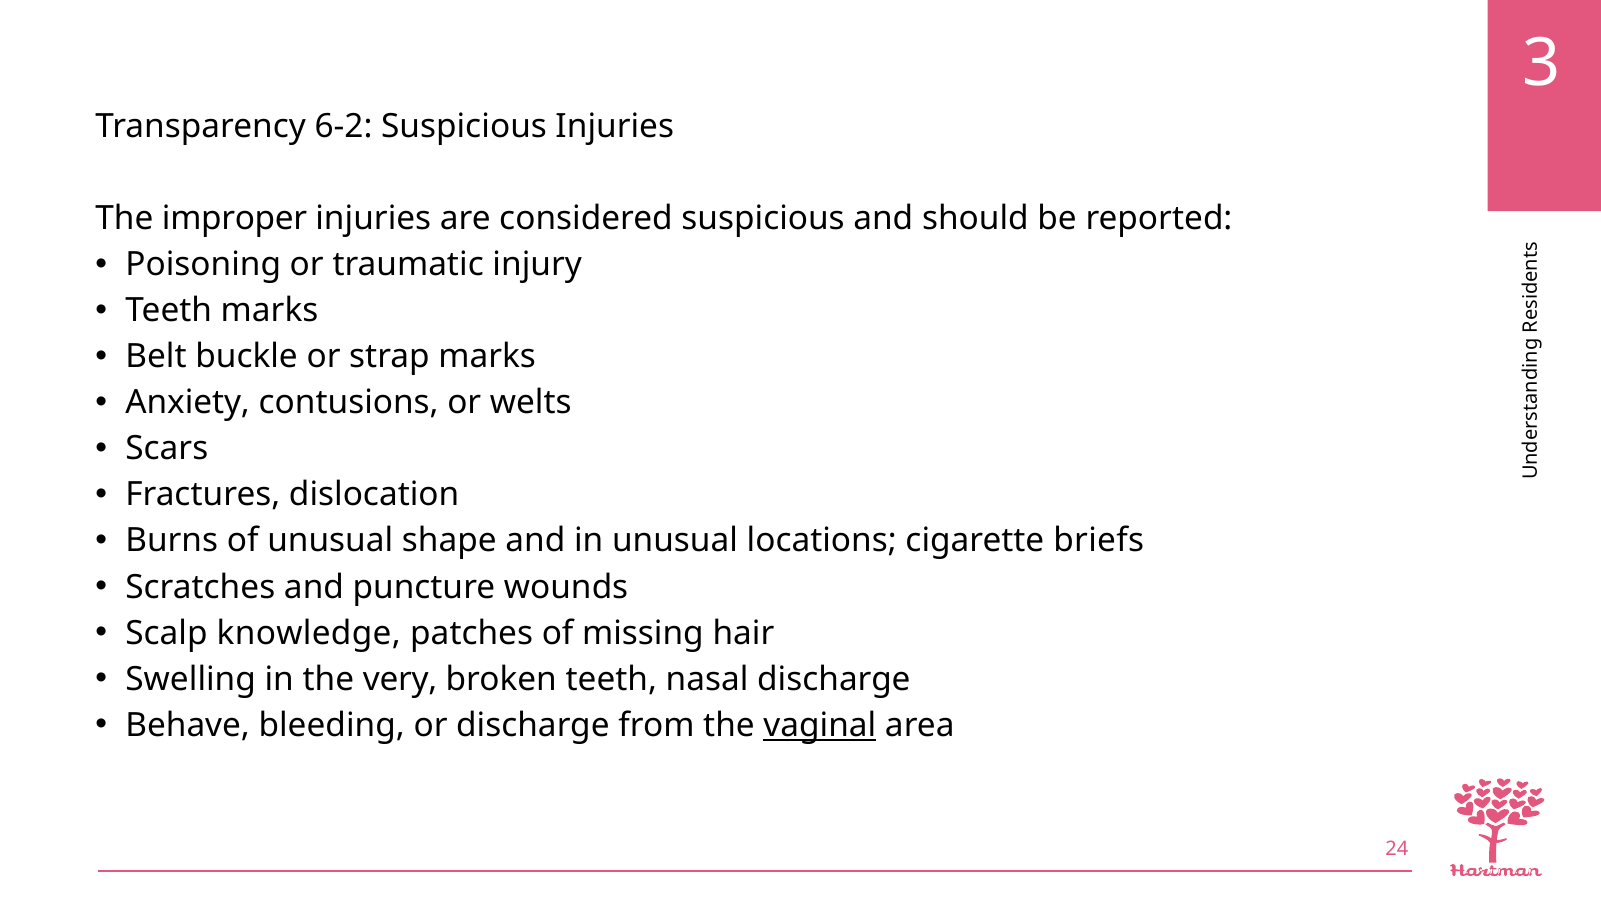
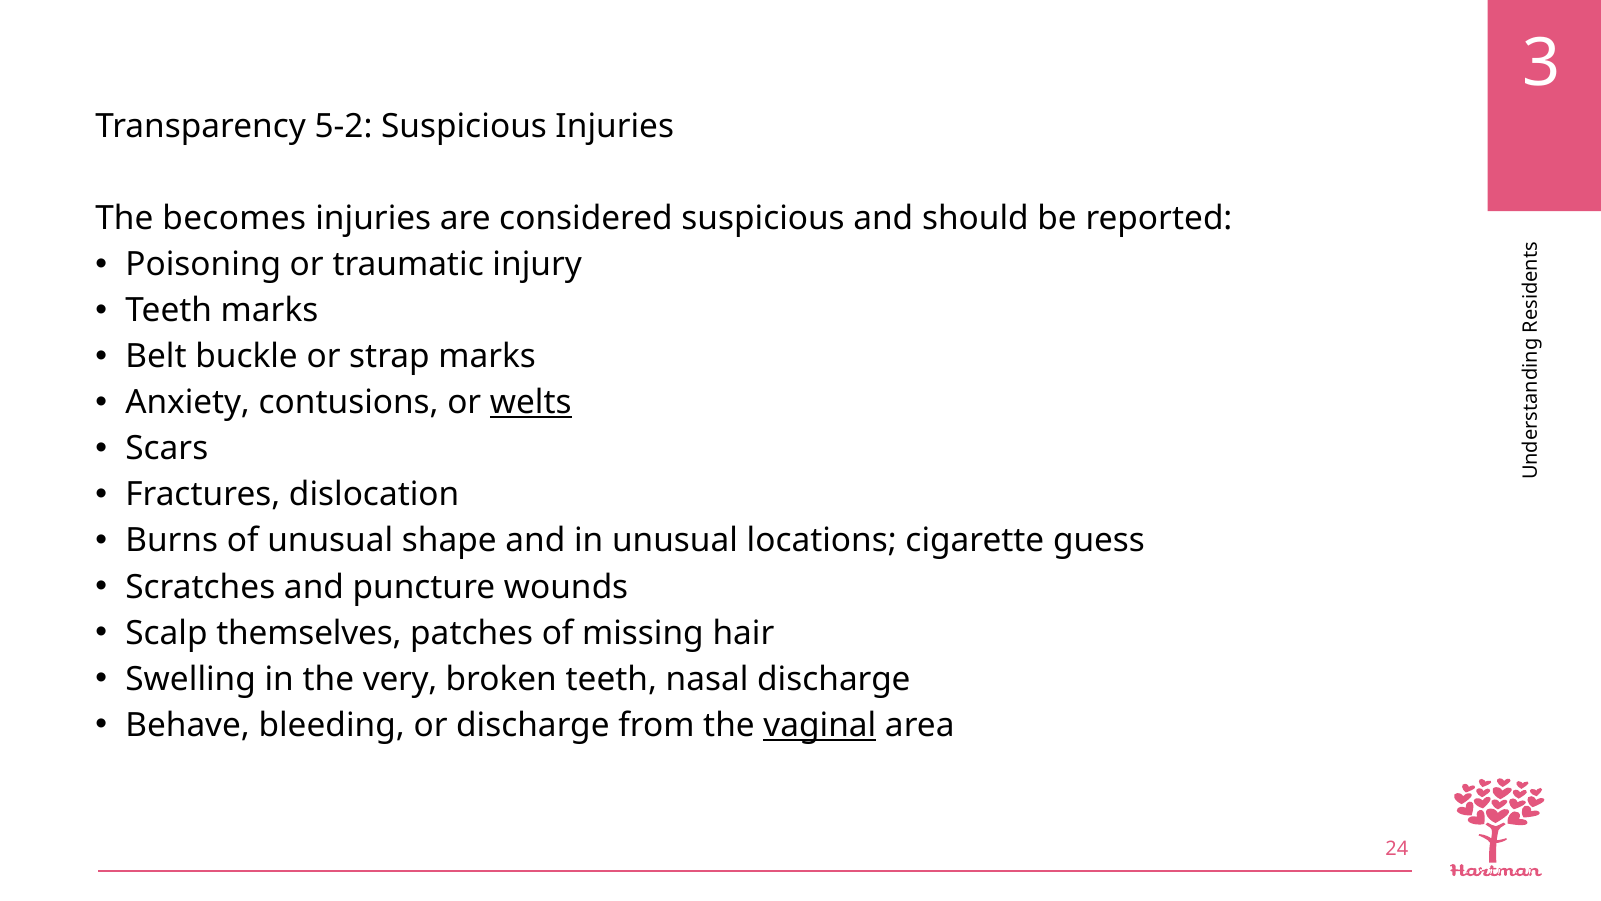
6-2: 6-2 -> 5-2 (344, 126)
improper: improper -> becomes (234, 218)
welts underline: none -> present (531, 403)
briefs: briefs -> guess (1099, 541)
knowledge: knowledge -> themselves (309, 633)
